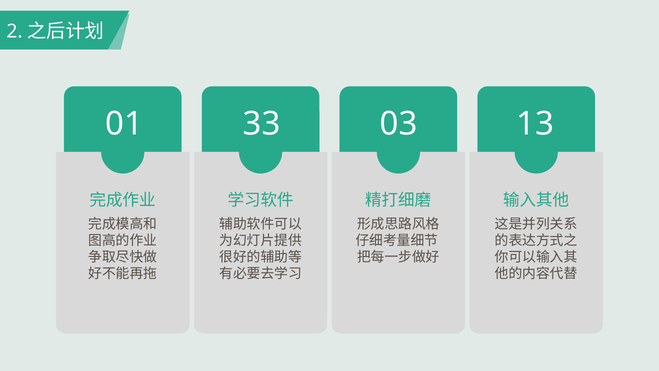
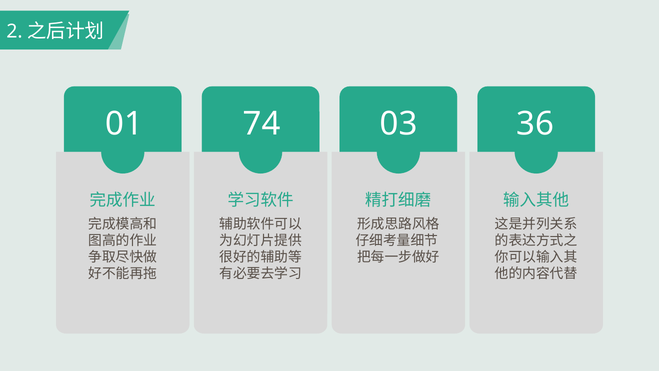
33: 33 -> 74 (262, 124)
13: 13 -> 36 (535, 124)
